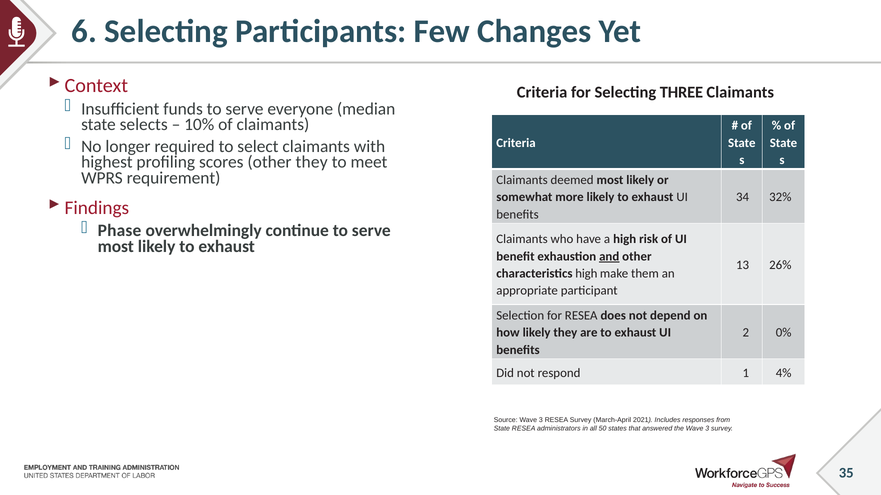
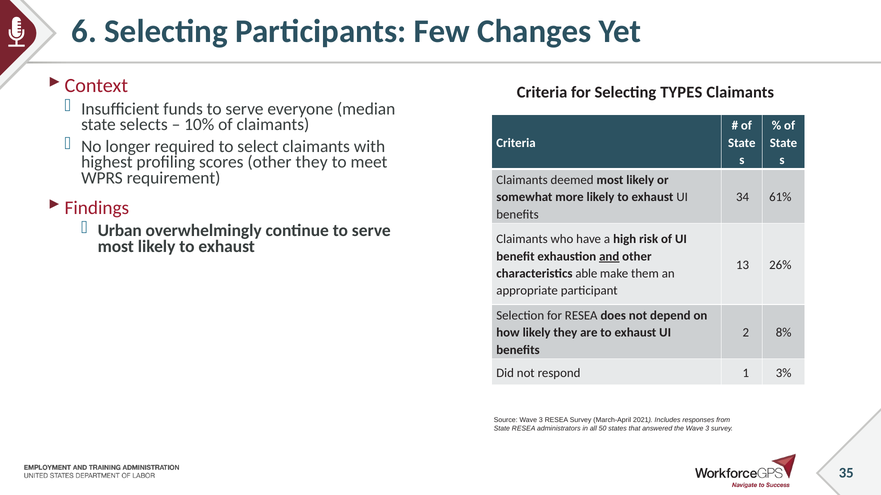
THREE: THREE -> TYPES (681, 92)
32%: 32% -> 61% (780, 197)
Phase: Phase -> Urban (120, 231)
characteristics high: high -> able (586, 274)
0%: 0% -> 8% (784, 333)
4%: 4% -> 3% (784, 373)
